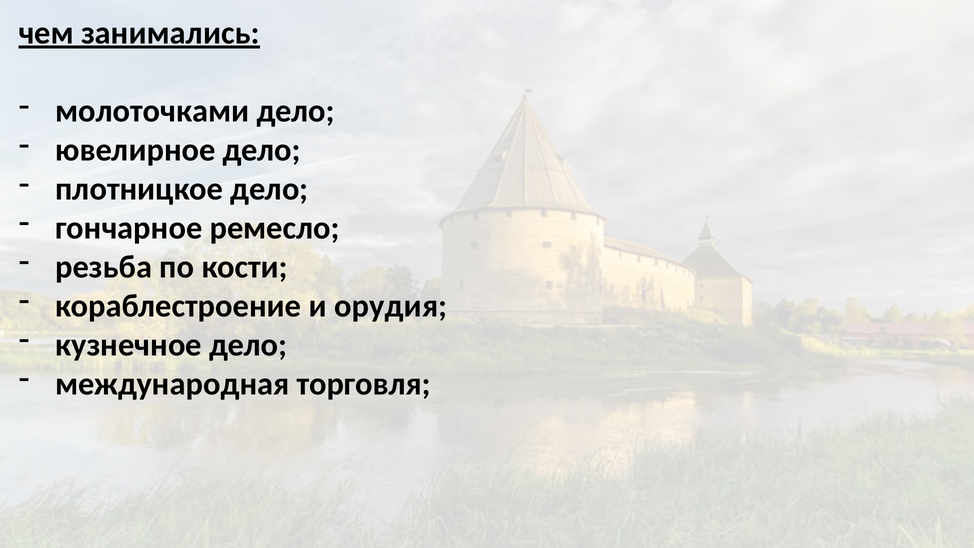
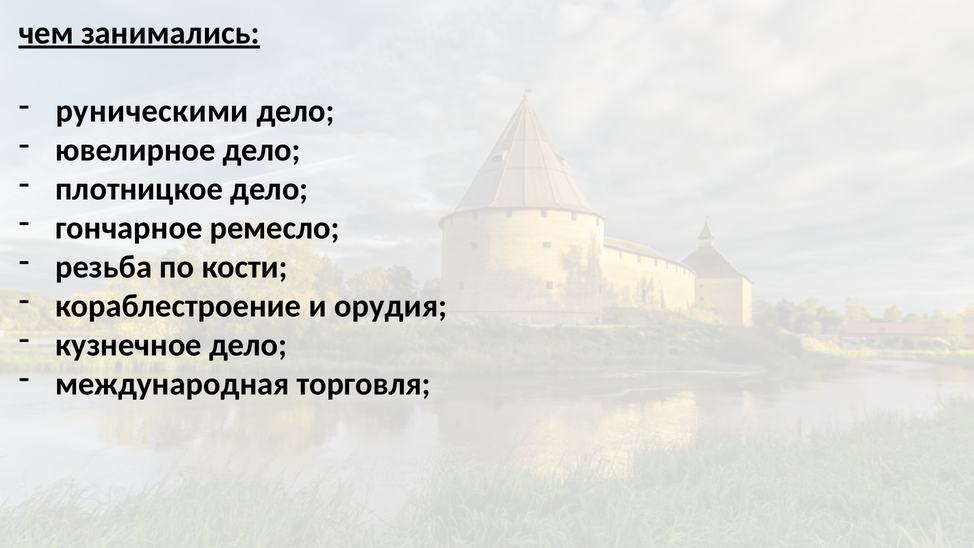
молоточками: молоточками -> руническими (152, 111)
